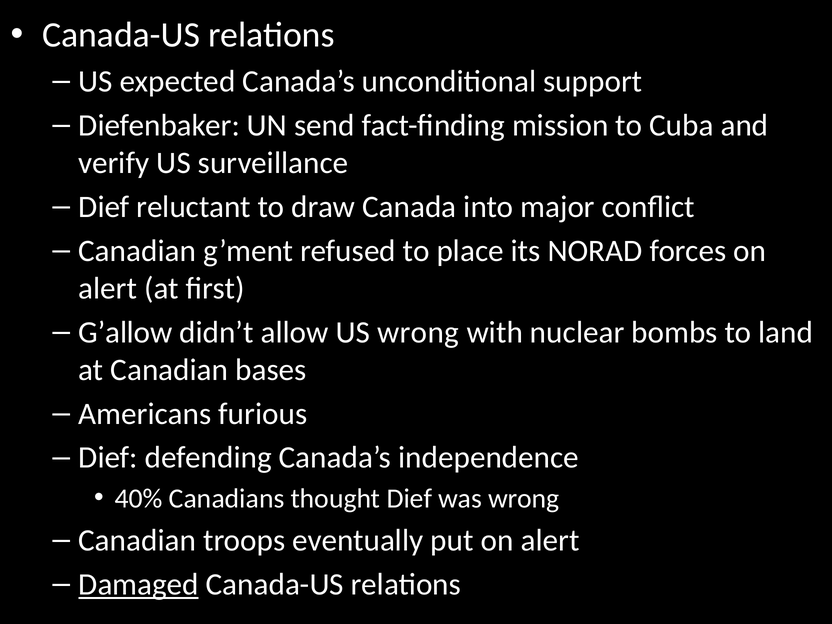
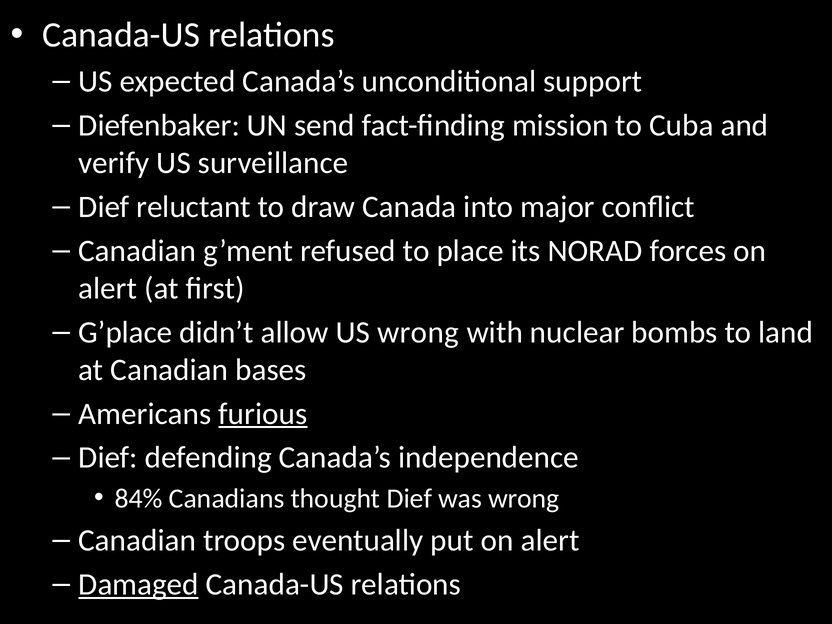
G’allow: G’allow -> G’place (125, 332)
furious underline: none -> present (263, 414)
40%: 40% -> 84% (139, 498)
